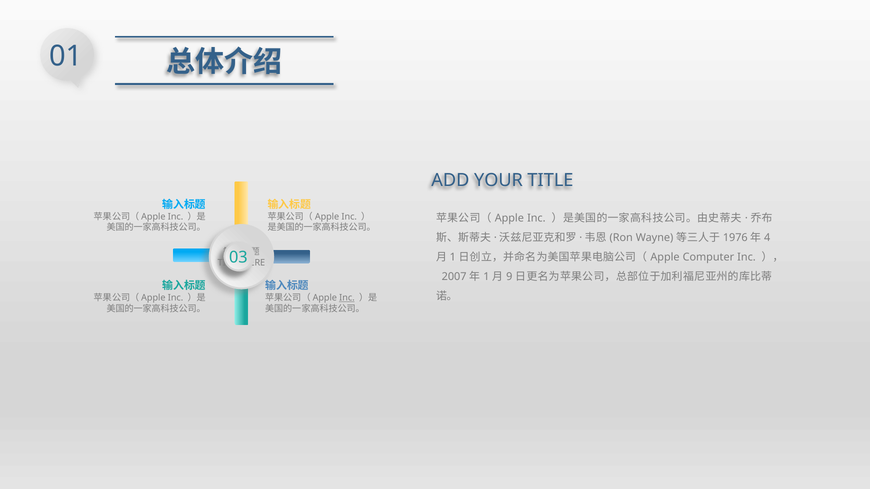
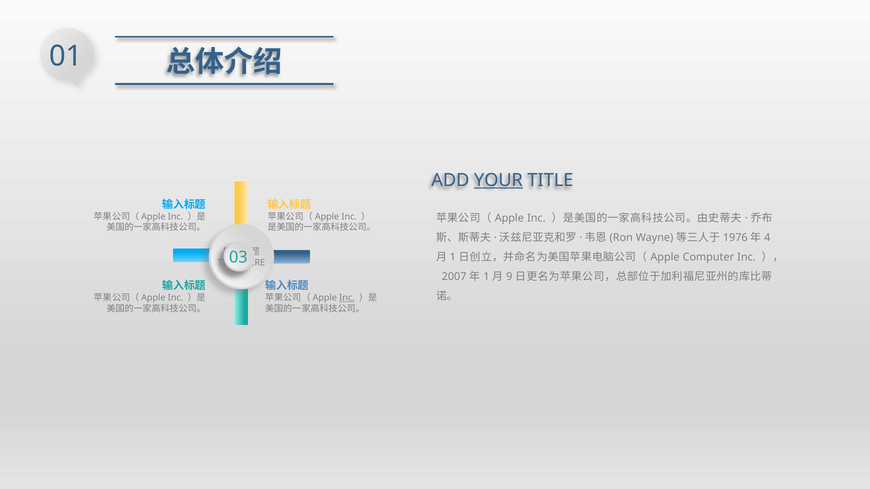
YOUR underline: none -> present (498, 180)
